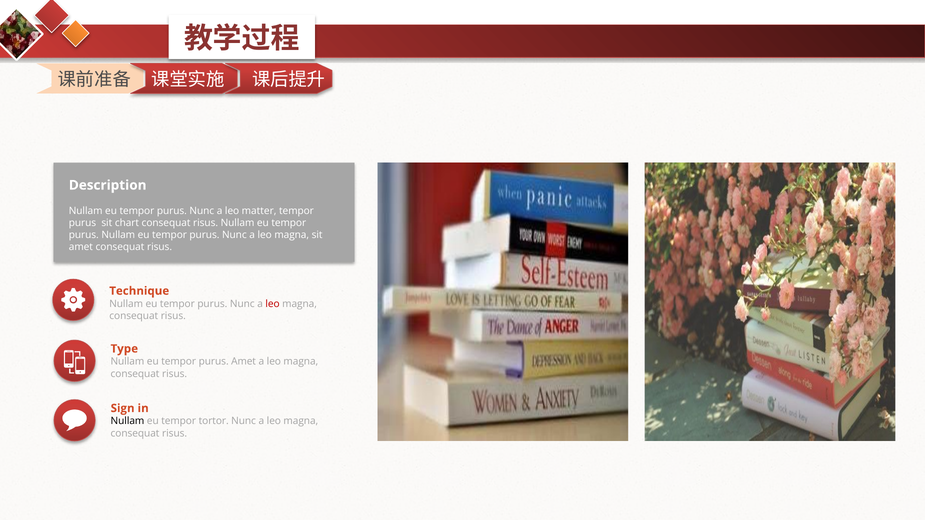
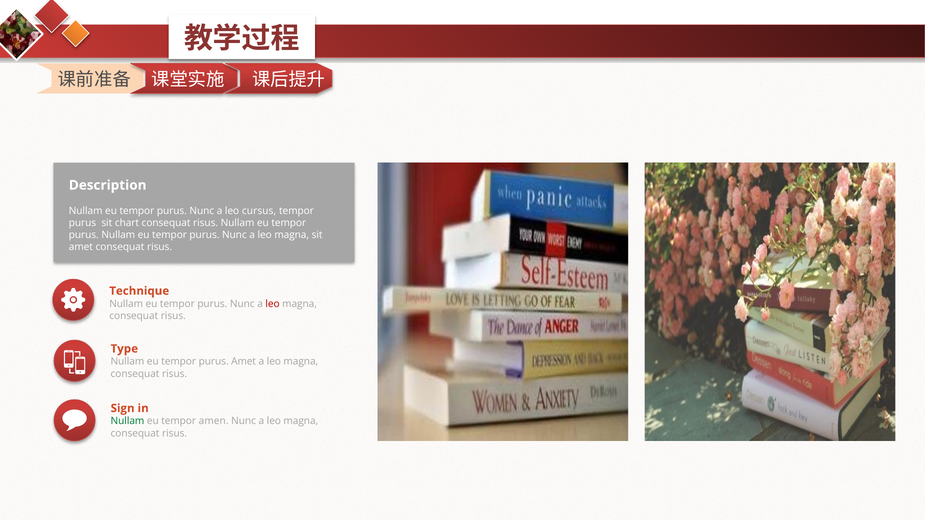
matter: matter -> cursus (259, 211)
Nullam colour: black -> green (127, 421)
tortor: tortor -> amen (214, 421)
